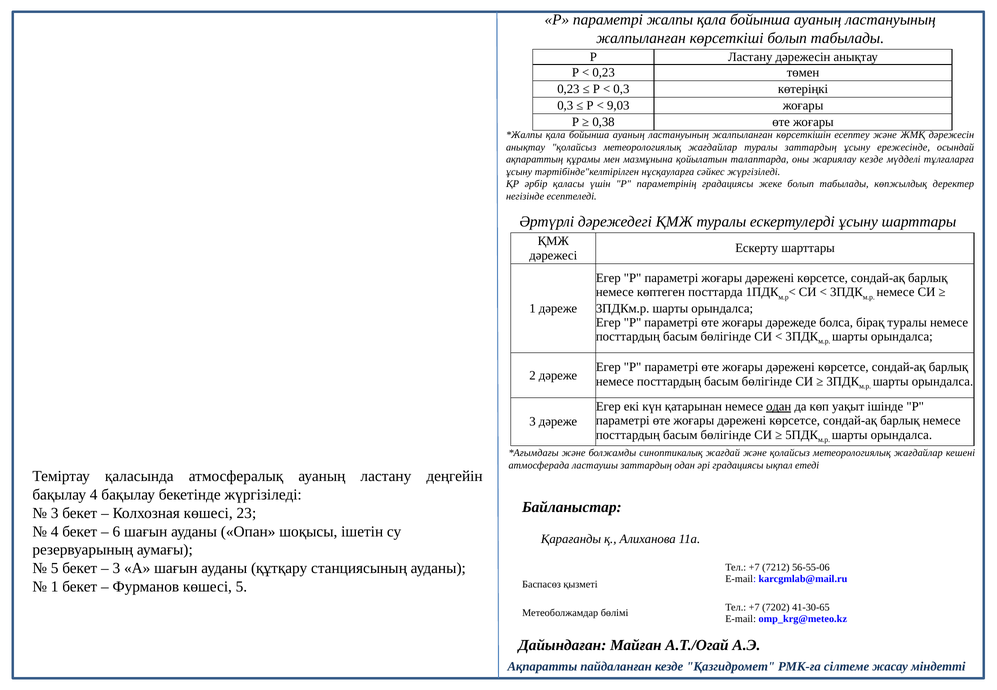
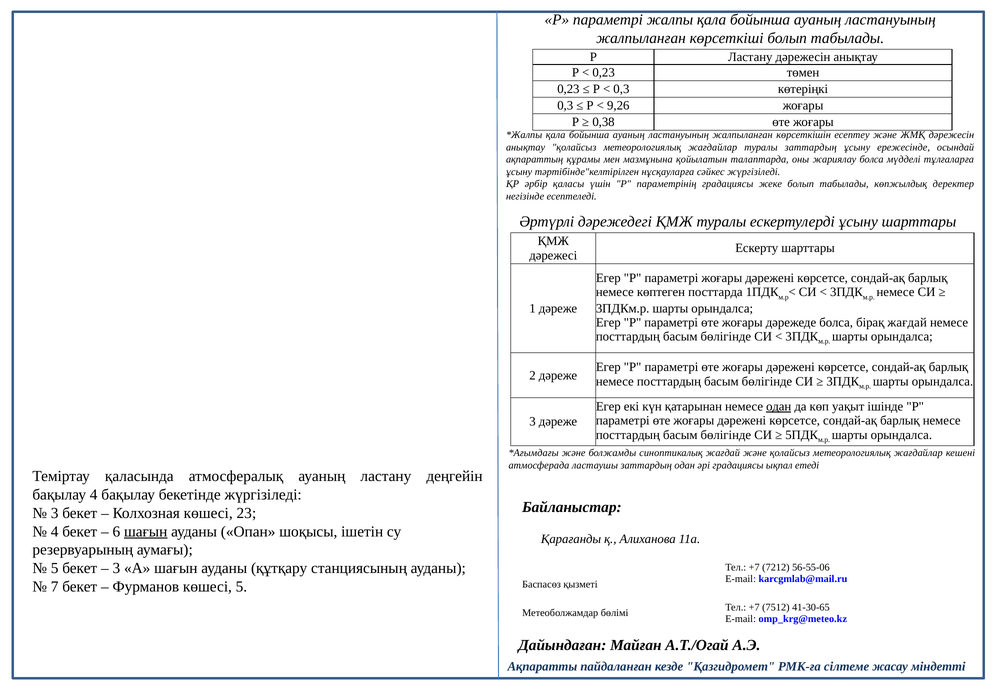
9,03: 9,03 -> 9,26 (618, 105)
жариялау кезде: кезде -> болса (872, 159)
бірақ туралы: туралы -> жағдай (907, 322)
шағын underline: none -> present (146, 532)
1: 1 -> 7 (55, 587)
7202: 7202 -> 7512 (776, 608)
